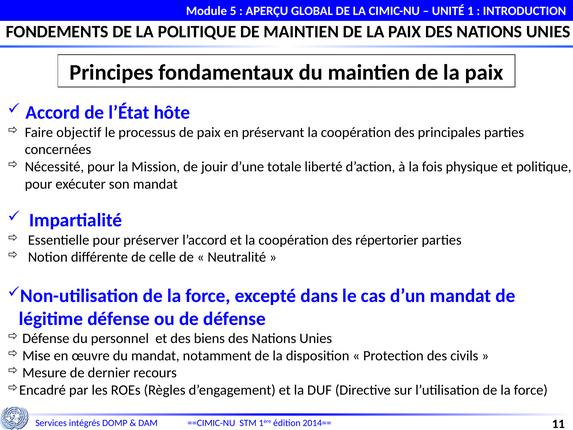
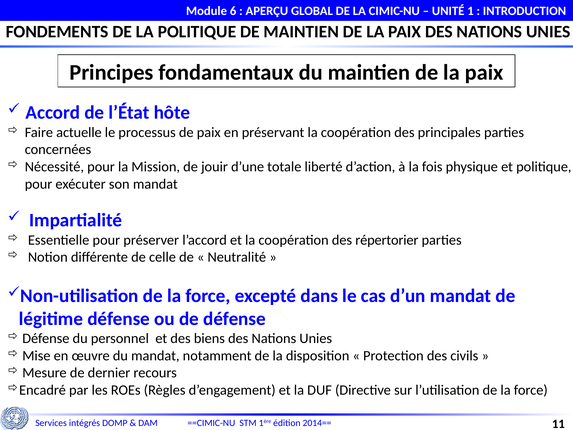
5: 5 -> 6 (233, 11)
objectif: objectif -> actuelle (79, 132)
